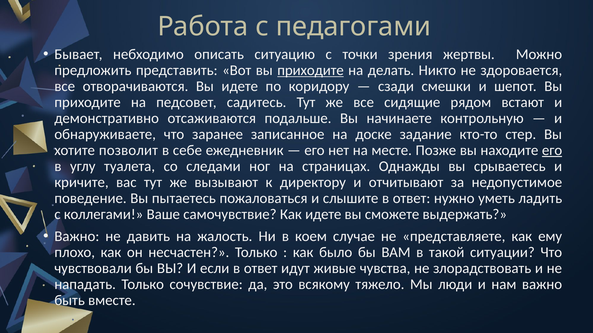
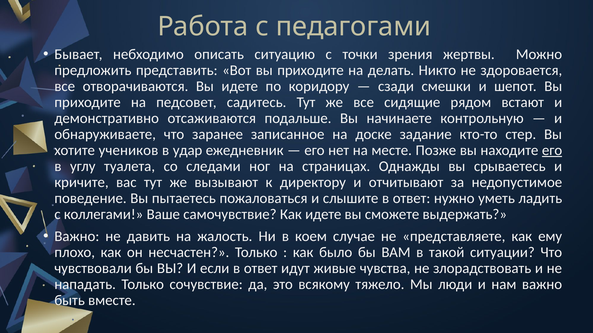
приходите underline: present -> none (311, 70)
позволит: позволит -> учеников (128, 150)
себе: себе -> удар (188, 150)
